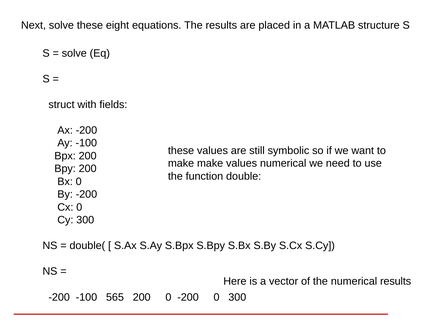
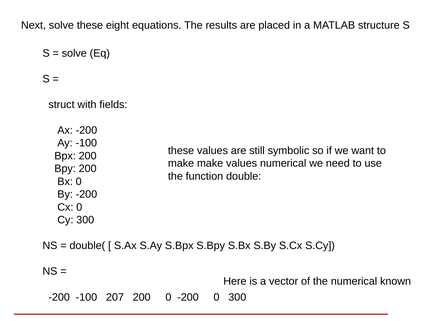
numerical results: results -> known (396, 281)
565: 565 -> 207 (115, 297)
